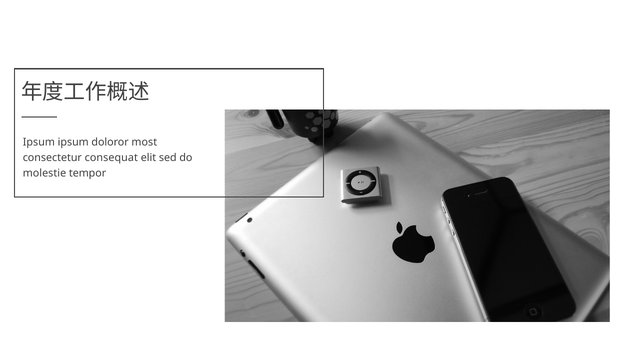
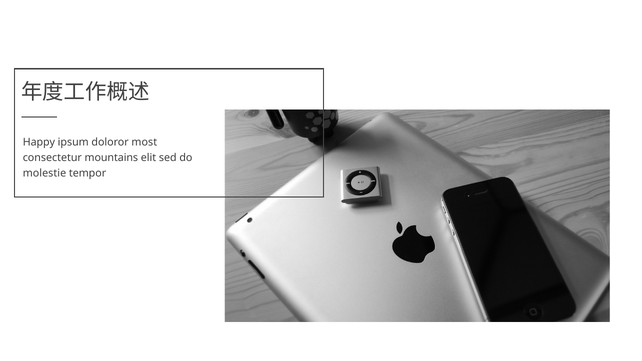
Ipsum: Ipsum -> Happy (39, 143)
consequat: consequat -> mountains (111, 158)
